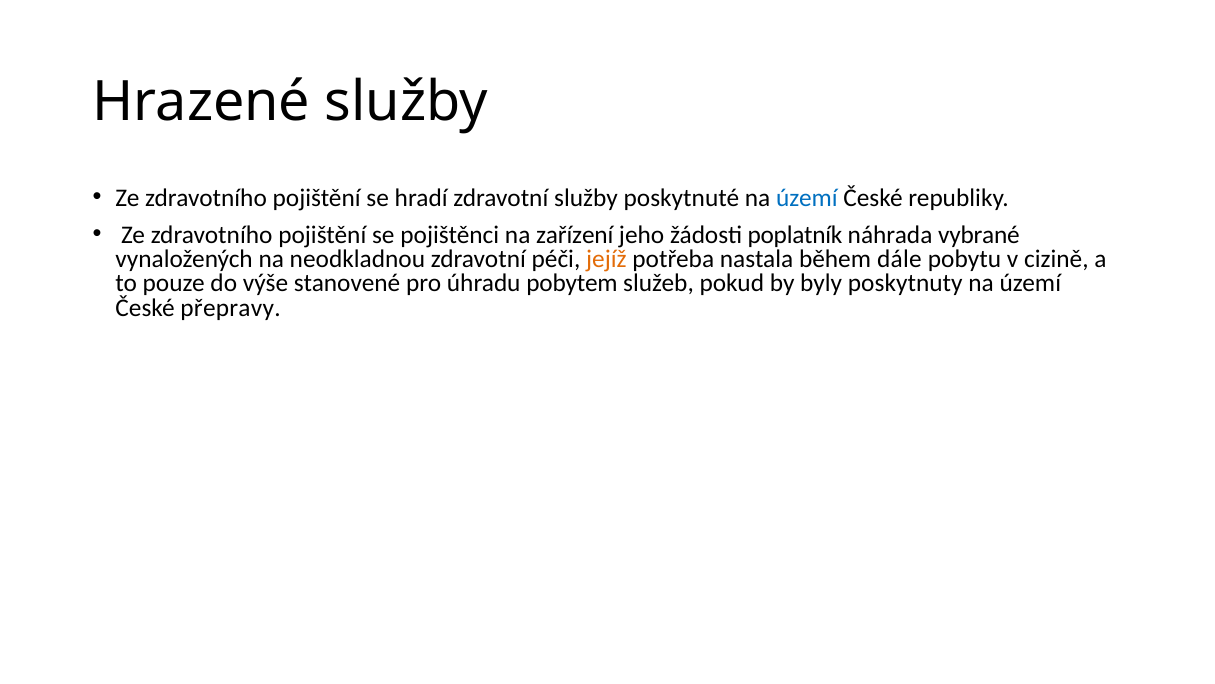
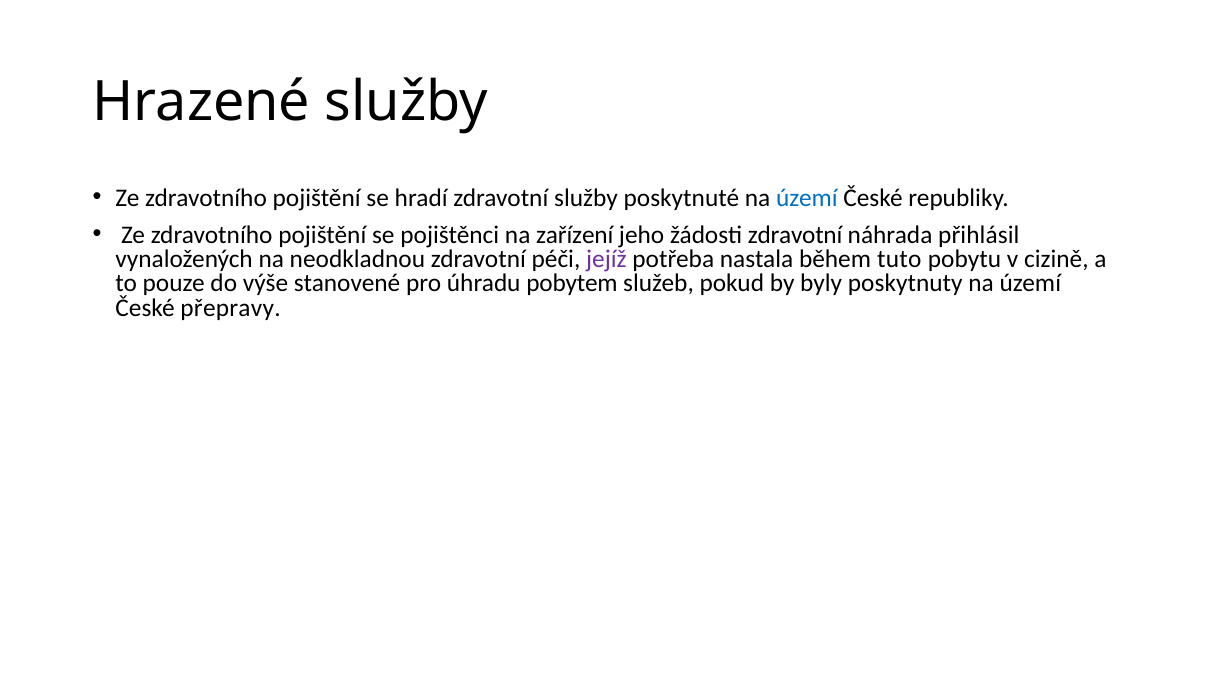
žádosti poplatník: poplatník -> zdravotní (795, 235)
vybrané: vybrané -> přihlásil (979, 235)
jejíž colour: orange -> purple (606, 259)
dále: dále -> tuto (899, 259)
